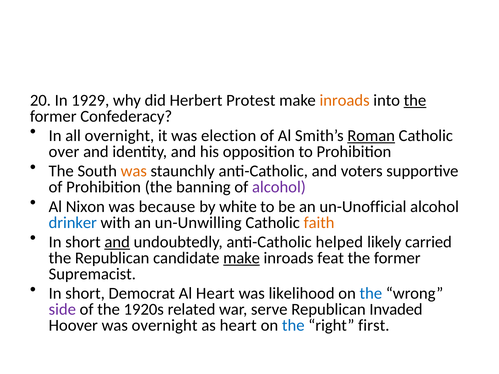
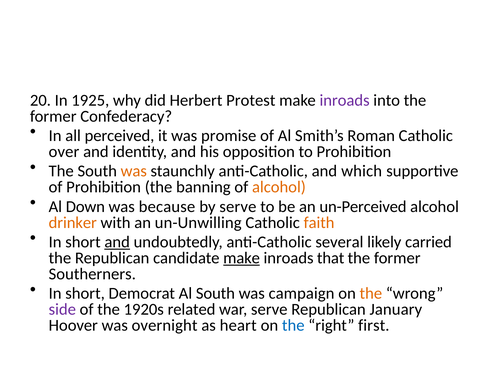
1929: 1929 -> 1925 (90, 100)
inroads colour: orange -> purple (345, 100)
the underline: present -> none (415, 100)
all overnight: overnight -> perceived (119, 136)
election: election -> promise (229, 136)
Roman underline: present -> none (371, 136)
voters: voters -> which (362, 171)
alcohol colour: purple -> orange (279, 187)
Nixon: Nixon -> Down (85, 207)
by white: white -> serve (238, 207)
un-Unofficial: un-Unofficial -> un-Perceived (363, 207)
drinker colour: blue -> orange (73, 223)
helped: helped -> several (339, 242)
feat: feat -> that (331, 258)
Supremacist: Supremacist -> Southerners (92, 274)
Al Heart: Heart -> South (215, 294)
likelihood: likelihood -> campaign (302, 294)
the colour: blue -> orange (371, 294)
Invaded: Invaded -> January (396, 310)
